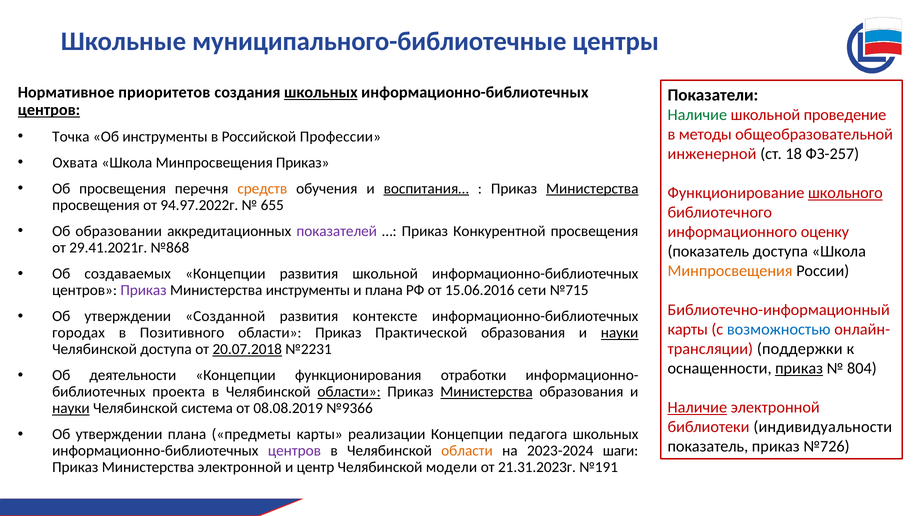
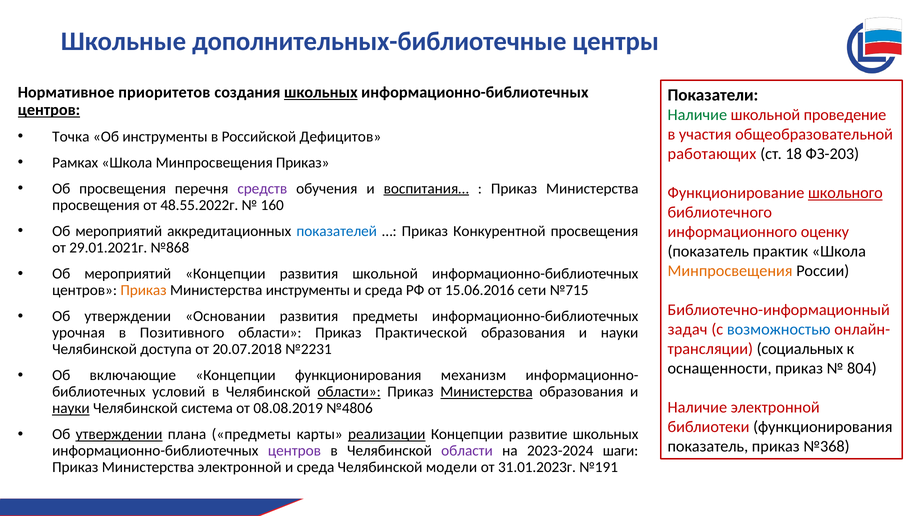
муниципального-библиотечные: муниципального-библиотечные -> дополнительных-библиотечные (379, 41)
методы: методы -> участия (705, 135)
Профессии: Профессии -> Дефицитов (340, 136)
инженерной: инженерной -> работающих (712, 154)
ФЗ-257: ФЗ-257 -> ФЗ-203 (832, 154)
Охвата: Охвата -> Рамках (75, 162)
средств colour: orange -> purple (262, 189)
Министерства underline: present -> none (592, 189)
94.97.2022г: 94.97.2022г -> 48.55.2022г (199, 205)
655: 655 -> 160 (272, 205)
образовании: образовании -> мероприятий (119, 231)
показателей colour: purple -> blue (337, 231)
29.41.2021г: 29.41.2021г -> 29.01.2021г (108, 248)
показатель доступа: доступа -> практик (780, 252)
создаваемых: создаваемых -> мероприятий (128, 274)
Приказ colour: purple -> orange (144, 290)
плана: плана -> среда (384, 290)
Созданной: Созданной -> Основании (225, 316)
развития контексте: контексте -> предметы (385, 316)
карты: карты -> задач (688, 329)
городах: городах -> урочная (79, 333)
науки underline: present -> none (620, 333)
поддержки: поддержки -> социальных (800, 349)
20.07.2018 underline: present -> none (247, 349)
приказ underline: present -> none (799, 368)
деятельности: деятельности -> включающие (133, 375)
отработки: отработки -> механизм (473, 375)
проекта: проекта -> условий (179, 392)
Наличие underline: present -> none (697, 407)
№9366: №9366 -> №4806 (350, 408)
библиотеки индивидуальности: индивидуальности -> функционирования (823, 427)
утверждении underline: none -> present (119, 434)
реализации underline: none -> present (387, 434)
педагога: педагога -> развитие (538, 434)
№726: №726 -> №368 (827, 446)
области colour: orange -> purple (467, 451)
центр: центр -> среда (316, 467)
21.31.2023г: 21.31.2023г -> 31.01.2023г (537, 467)
